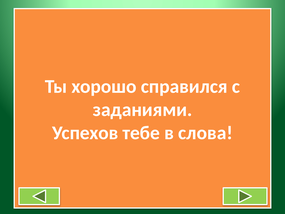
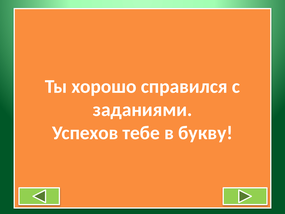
слова: слова -> букву (205, 133)
